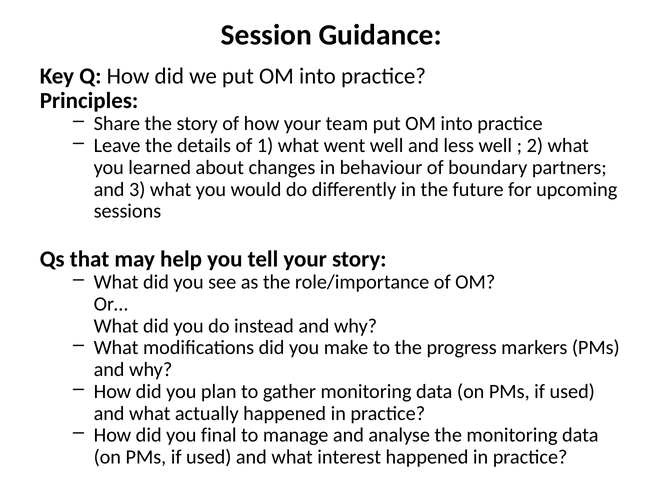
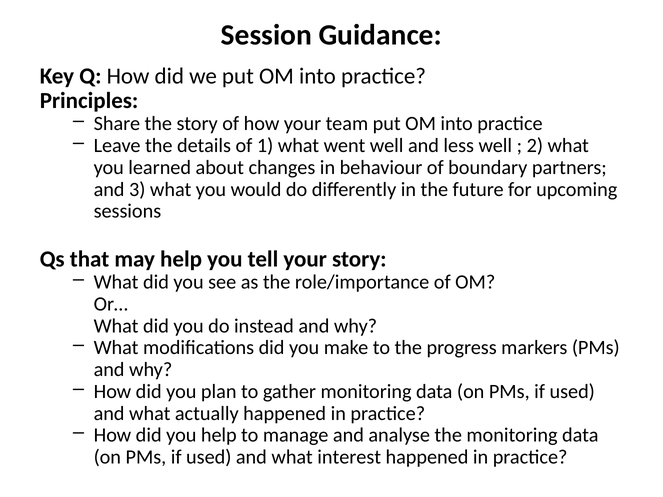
you final: final -> help (219, 435)
